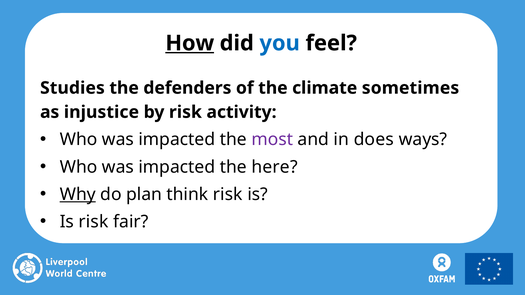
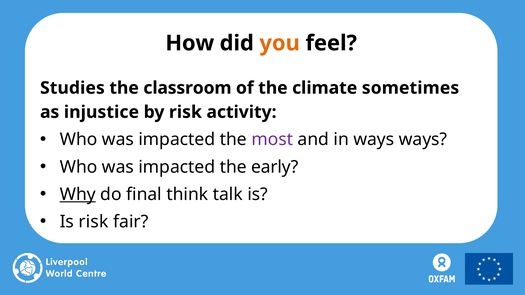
How underline: present -> none (190, 43)
you colour: blue -> orange (280, 43)
defenders: defenders -> classroom (187, 88)
in does: does -> ways (374, 140)
here: here -> early (275, 167)
plan: plan -> final (144, 195)
think risk: risk -> talk (228, 195)
